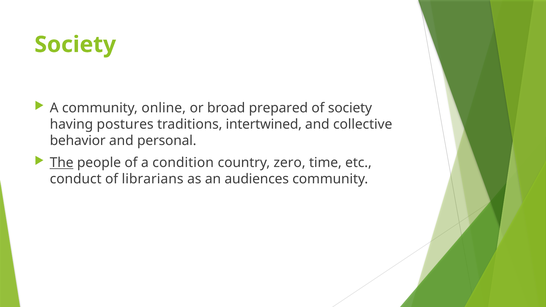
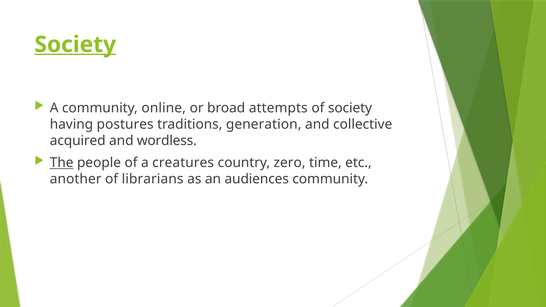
Society underline: none -> present (75, 45)
prepared: prepared -> attempts (278, 108)
intertwined: intertwined -> generation (264, 124)
behavior: behavior -> acquired (78, 141)
personal: personal -> wordless (167, 141)
condition: condition -> creatures (183, 163)
conduct: conduct -> another (76, 179)
